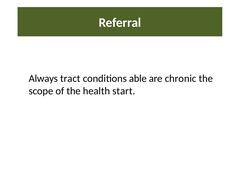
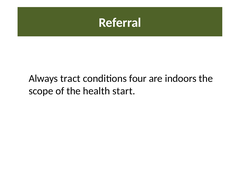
able: able -> four (138, 78)
chronic: chronic -> indoors (181, 78)
